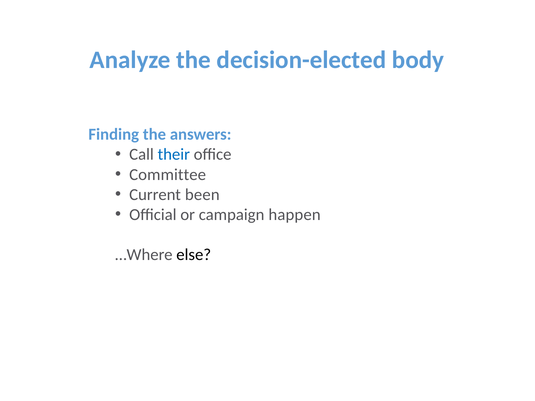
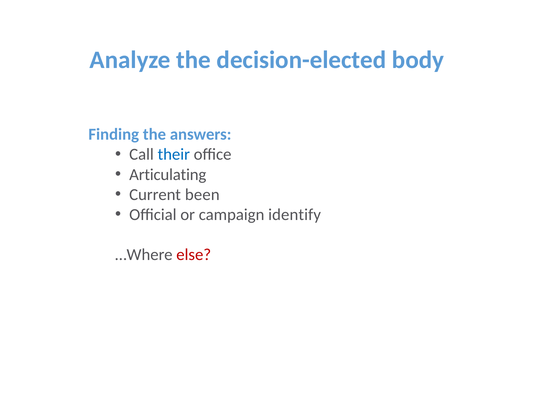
Committee: Committee -> Articulating (168, 175)
happen: happen -> identify (295, 215)
else colour: black -> red (194, 255)
